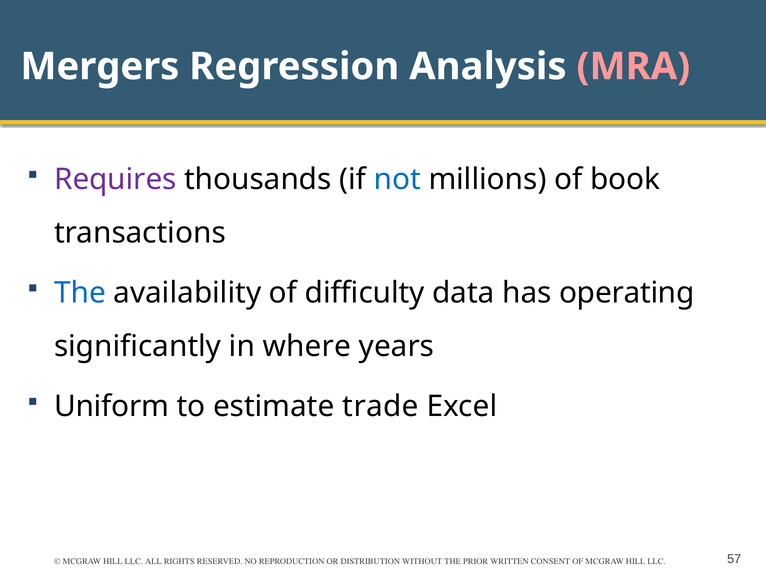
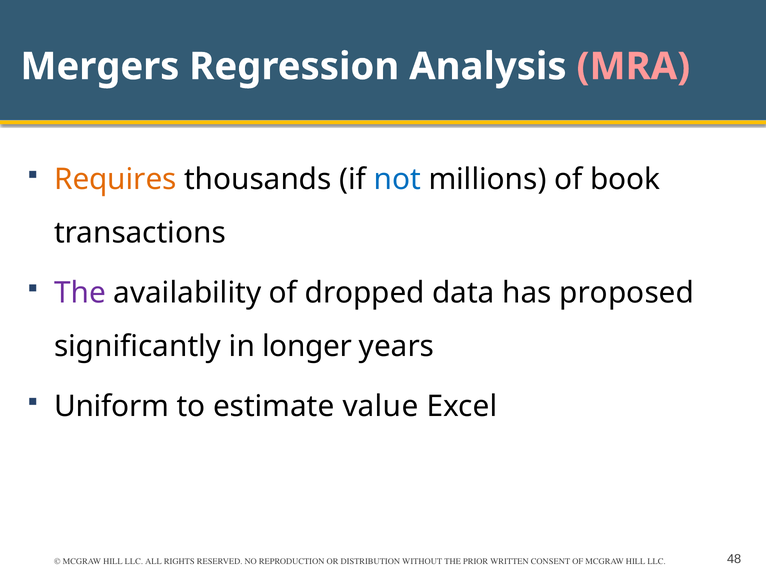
Requires colour: purple -> orange (115, 179)
The colour: blue -> purple (80, 293)
difficulty: difficulty -> dropped (365, 293)
operating: operating -> proposed (627, 293)
where: where -> longer (307, 346)
trade: trade -> value (380, 406)
57: 57 -> 48 (734, 559)
